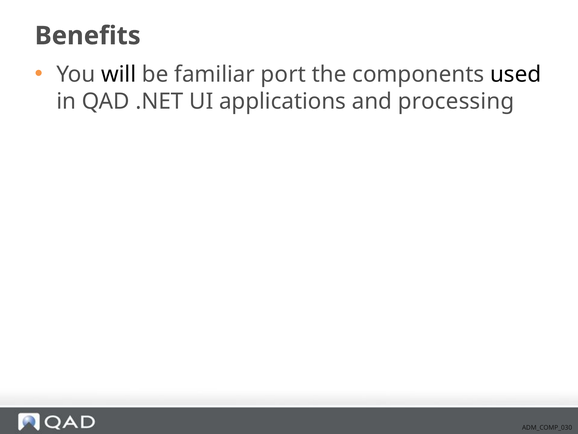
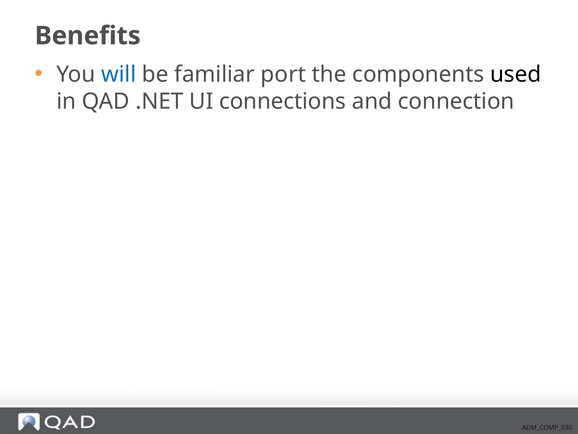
will colour: black -> blue (119, 74)
applications: applications -> connections (283, 101)
processing: processing -> connection (456, 101)
